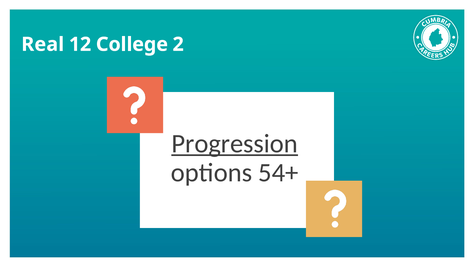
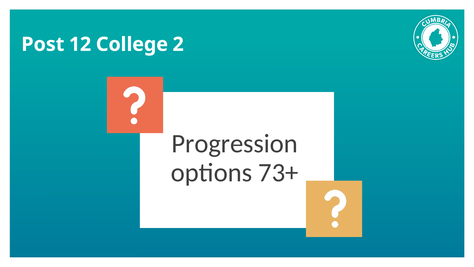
Real: Real -> Post (43, 44)
Progression underline: present -> none (235, 144)
54+: 54+ -> 73+ (278, 172)
